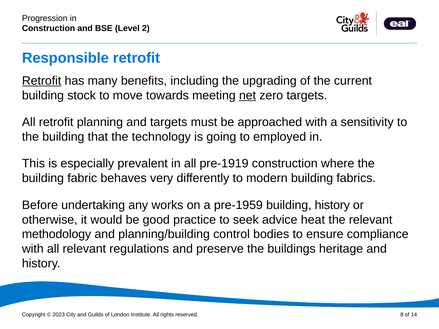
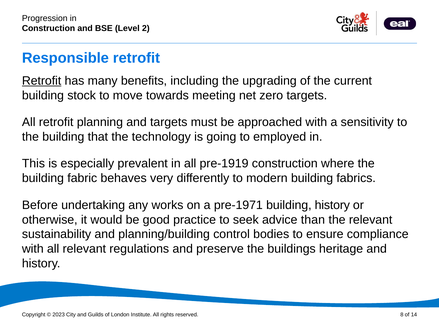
net underline: present -> none (248, 95)
pre-1959: pre-1959 -> pre-1971 (238, 205)
heat: heat -> than (313, 220)
methodology: methodology -> sustainability (57, 234)
